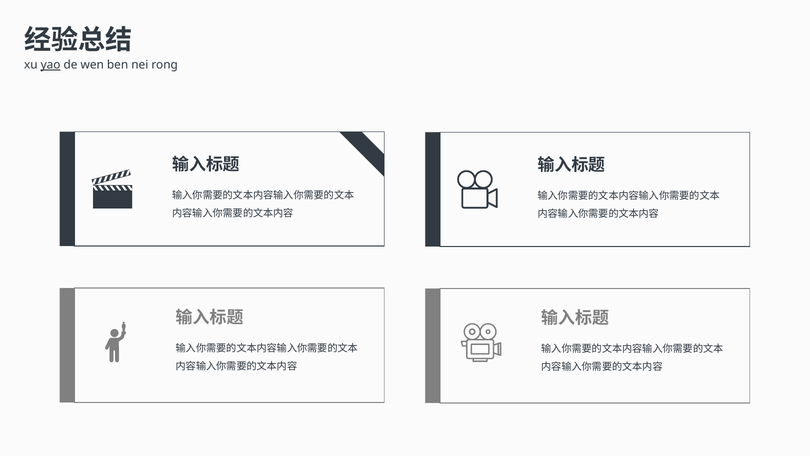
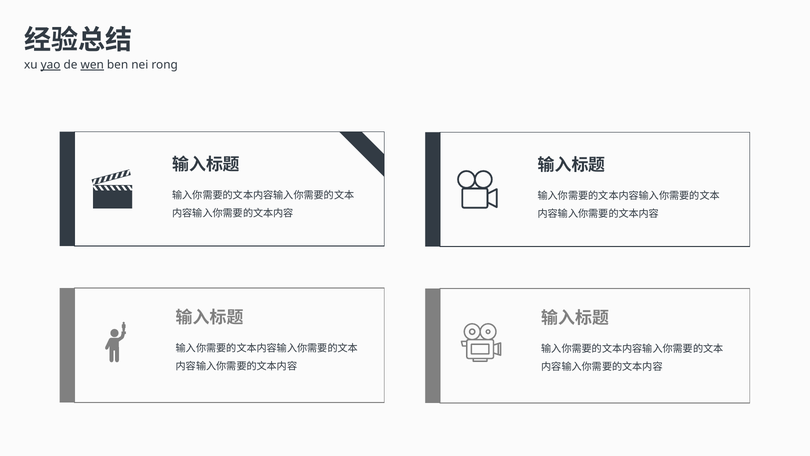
wen underline: none -> present (92, 65)
